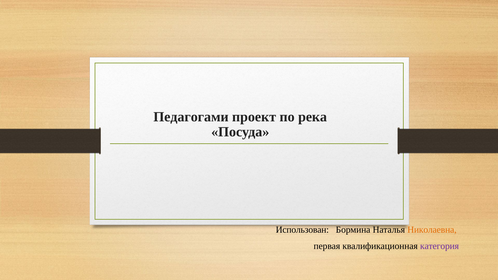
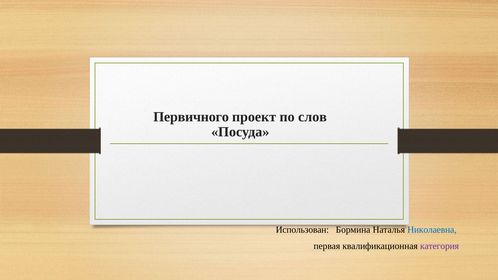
Педагогами: Педагогами -> Первичного (191, 117)
река: река -> слов (313, 117)
Николаевна colour: orange -> blue (432, 230)
